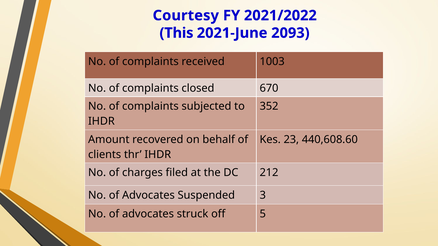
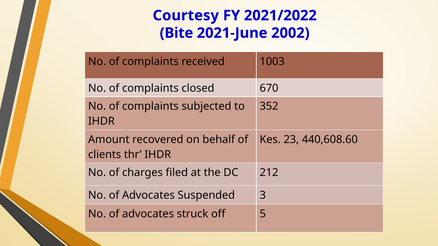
This: This -> Bite (176, 33)
2093: 2093 -> 2002 (290, 33)
